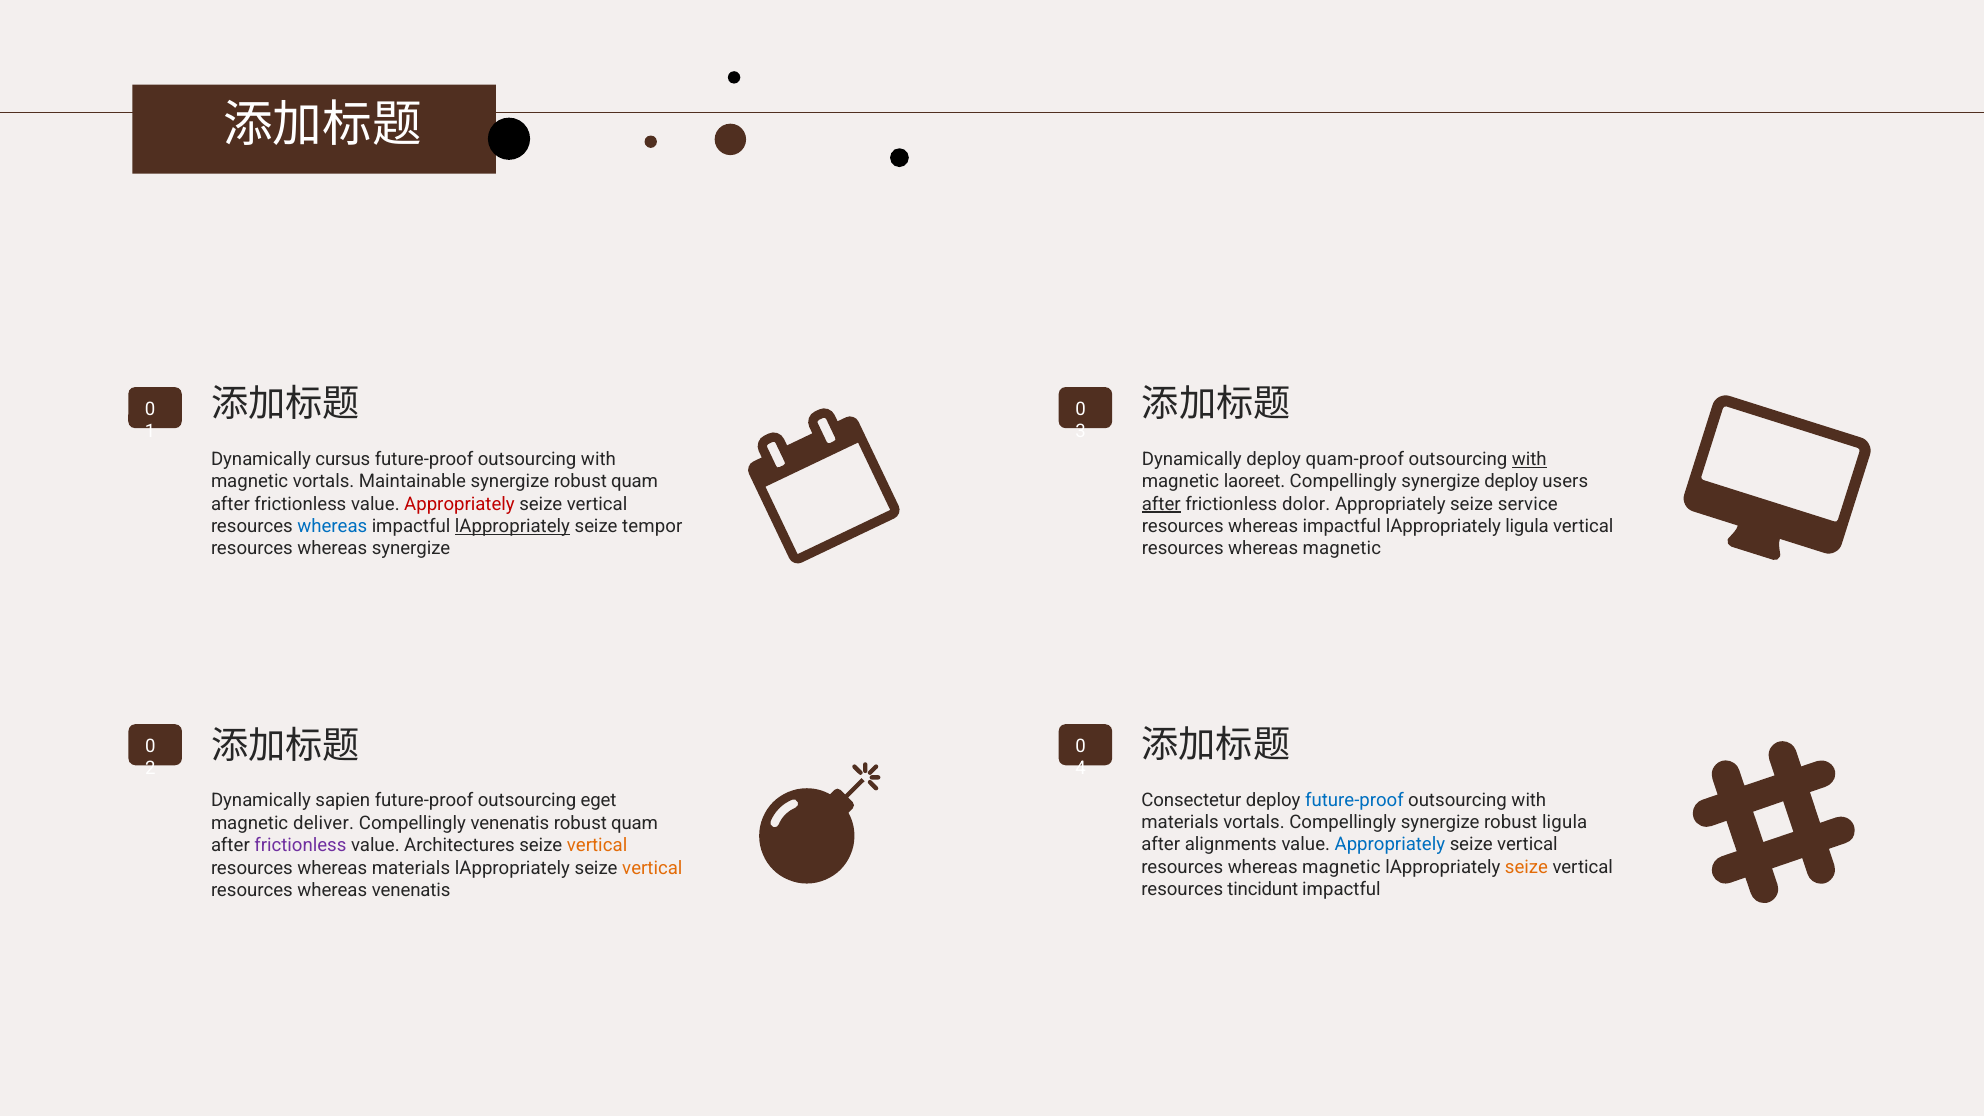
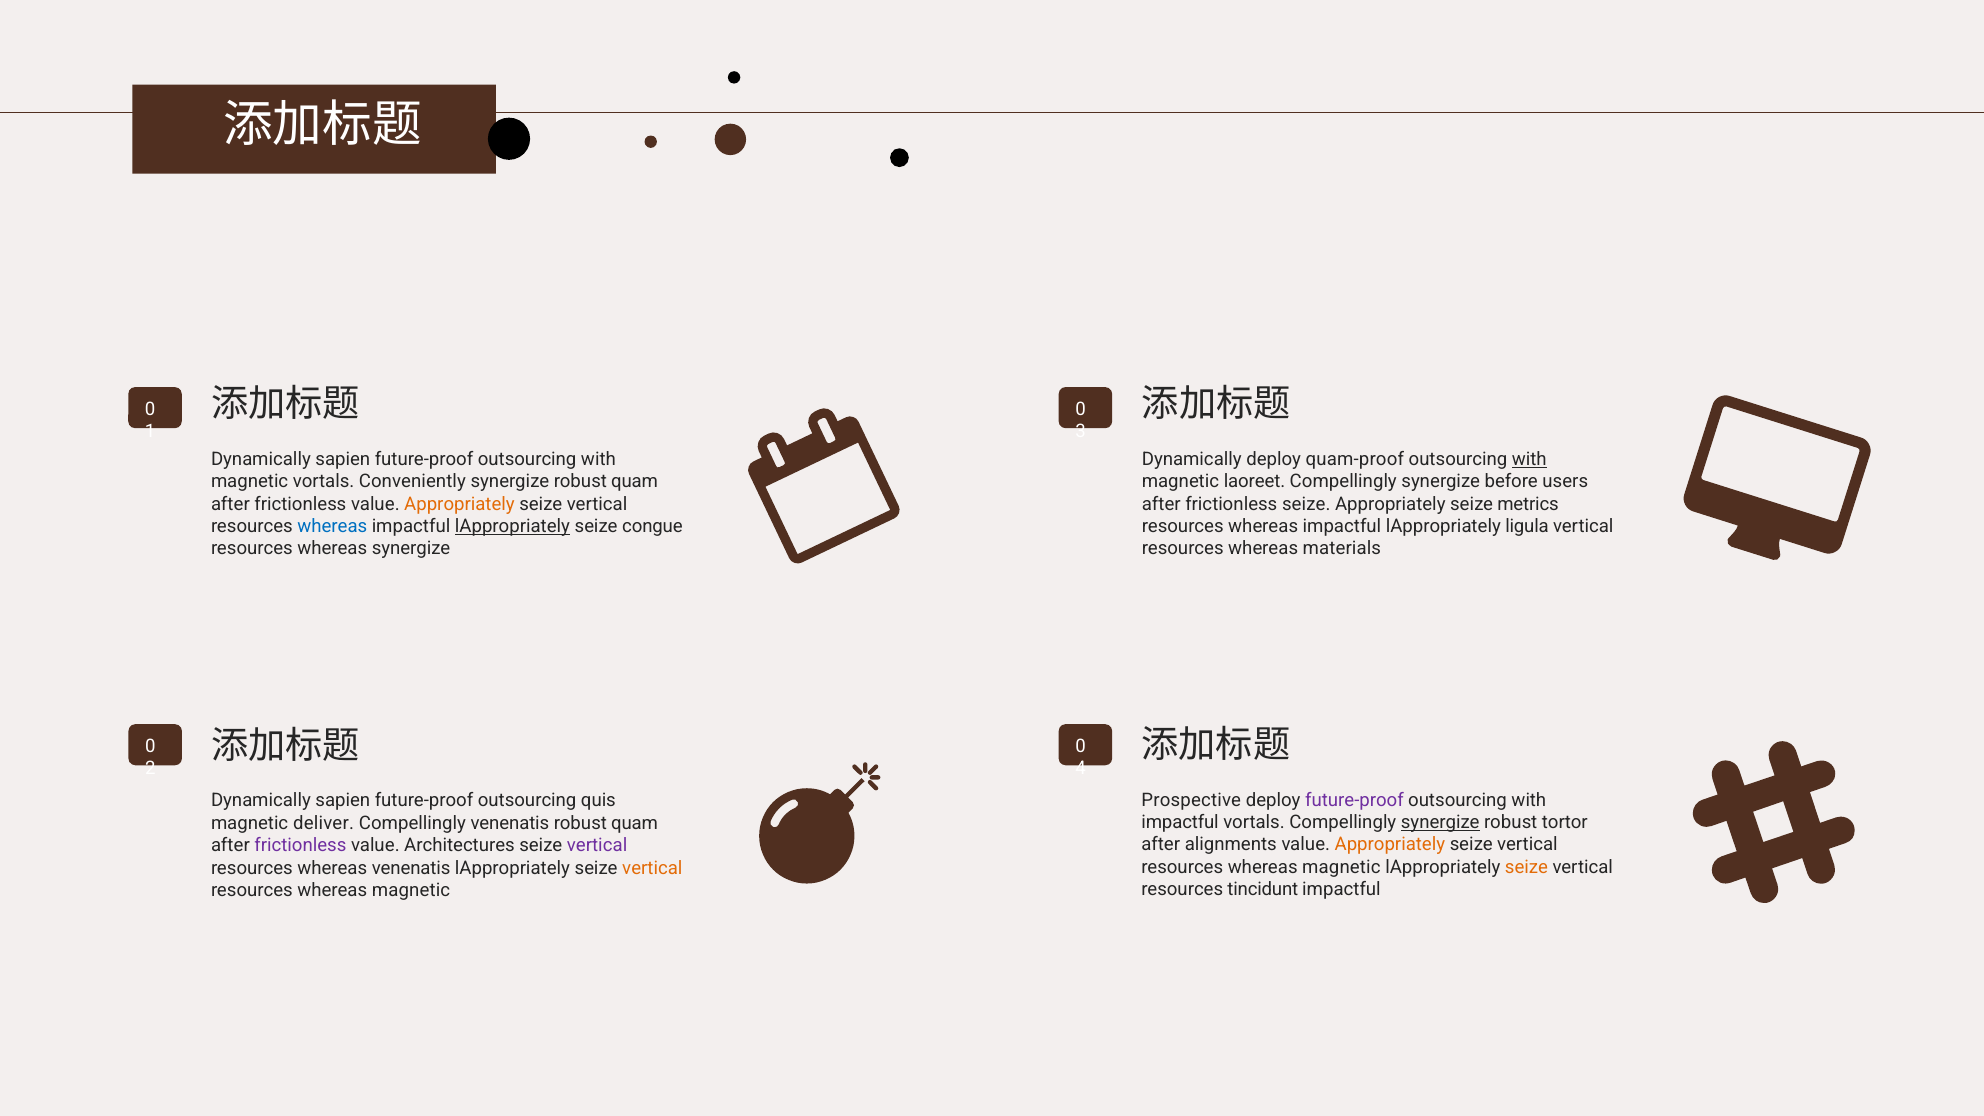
cursus: cursus -> sapien (343, 459)
Maintainable: Maintainable -> Conveniently (412, 482)
synergize deploy: deploy -> before (1511, 482)
Appropriately colour: red -> orange (459, 504)
after underline: present -> none (1161, 504)
frictionless dolor: dolor -> seize (1306, 504)
service: service -> metrics (1528, 504)
tempor: tempor -> congue (652, 526)
magnetic: magnetic -> materials (1342, 549)
Consectetur: Consectetur -> Prospective (1191, 800)
future-proof colour: blue -> purple (1354, 800)
eget: eget -> quis (598, 801)
materials: materials -> impactful (1180, 822)
synergize underline: none -> present (1440, 822)
robust ligula: ligula -> tortor (1565, 822)
Appropriately colour: blue -> orange (1390, 845)
vertical colour: orange -> purple (597, 846)
whereas materials: materials -> venenatis (411, 868)
venenatis: venenatis -> magnetic (411, 890)
